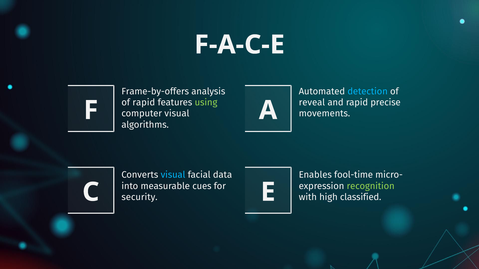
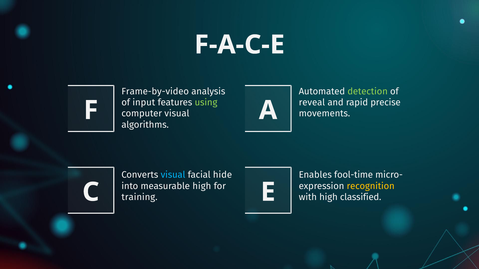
Frame-by-offers: Frame-by-offers -> Frame-by-video (155, 91)
detection colour: light blue -> light green (368, 91)
of rapid: rapid -> input (144, 103)
data: data -> hide (223, 175)
measurable cues: cues -> high (202, 186)
recognition colour: light green -> yellow (371, 186)
security: security -> training (139, 197)
